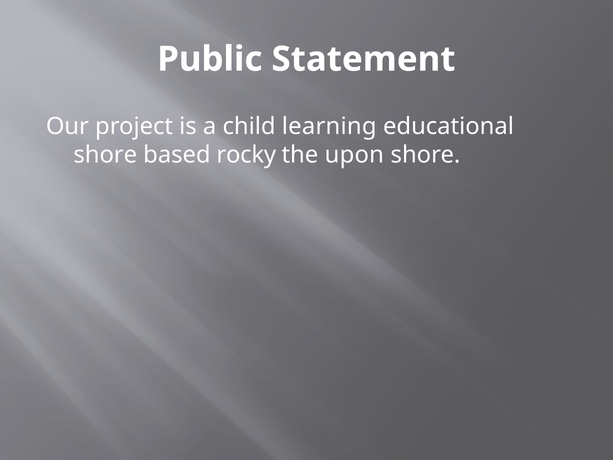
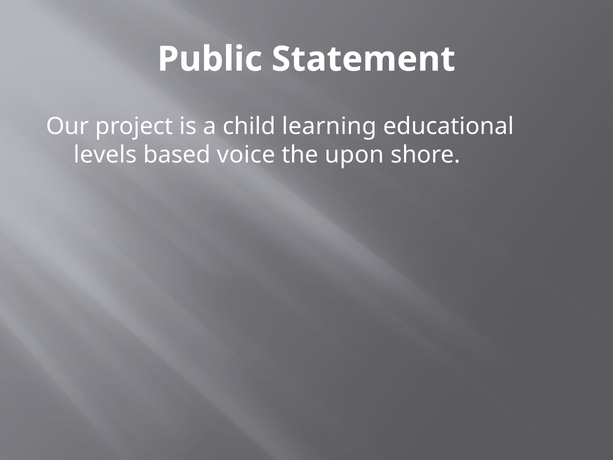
shore: shore -> levels (105, 155)
rocky: rocky -> voice (246, 155)
